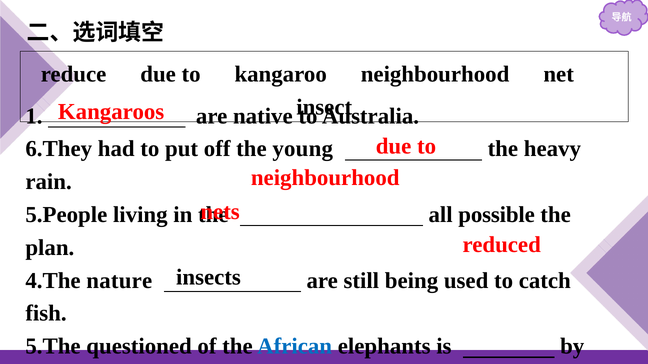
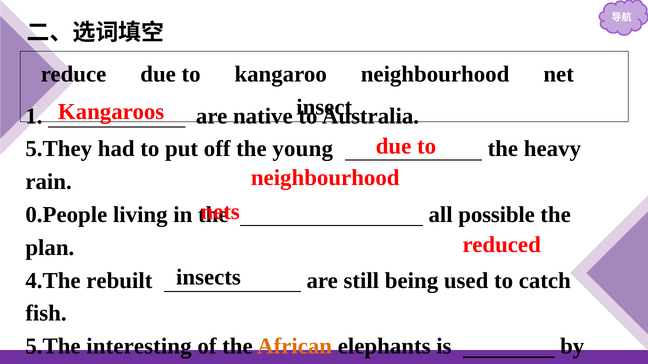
6.They: 6.They -> 5.They (59, 149)
5.People: 5.People -> 0.People (66, 215)
nature: nature -> rebuilt (119, 281)
questioned: questioned -> interesting (139, 347)
African colour: blue -> orange (295, 347)
